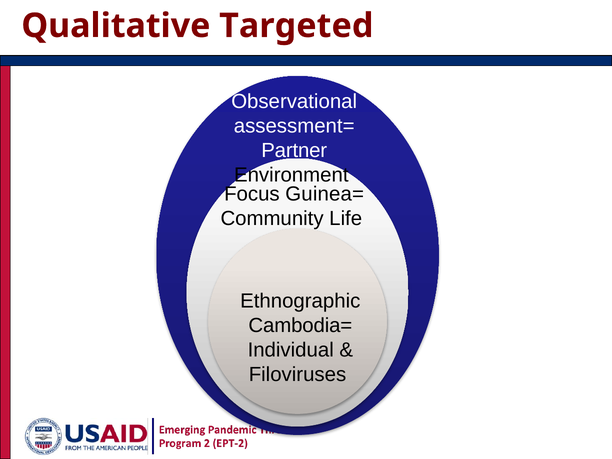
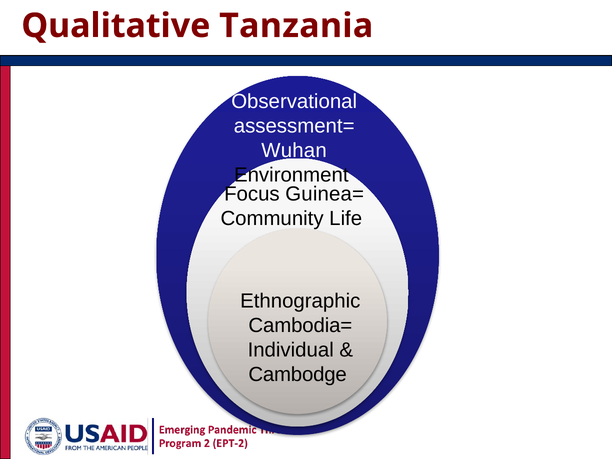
Targeted: Targeted -> Tanzania (296, 26)
Partner: Partner -> Wuhan (294, 150)
Filoviruses: Filoviruses -> Cambodge (298, 374)
